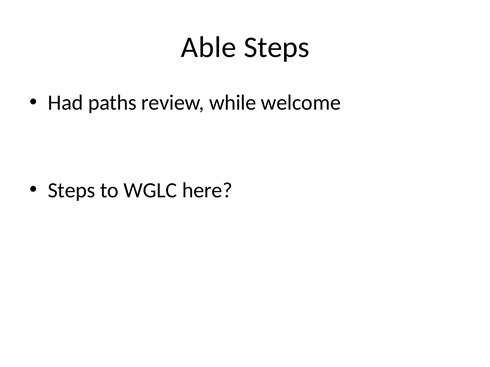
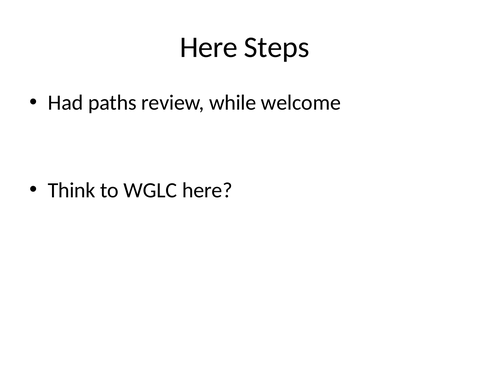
Able: Able -> Here (209, 47)
Steps: Steps -> Think (72, 190)
